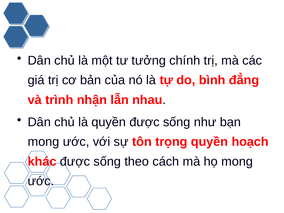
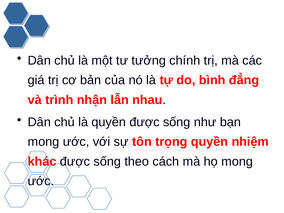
hoạch: hoạch -> nhiệm (250, 142)
